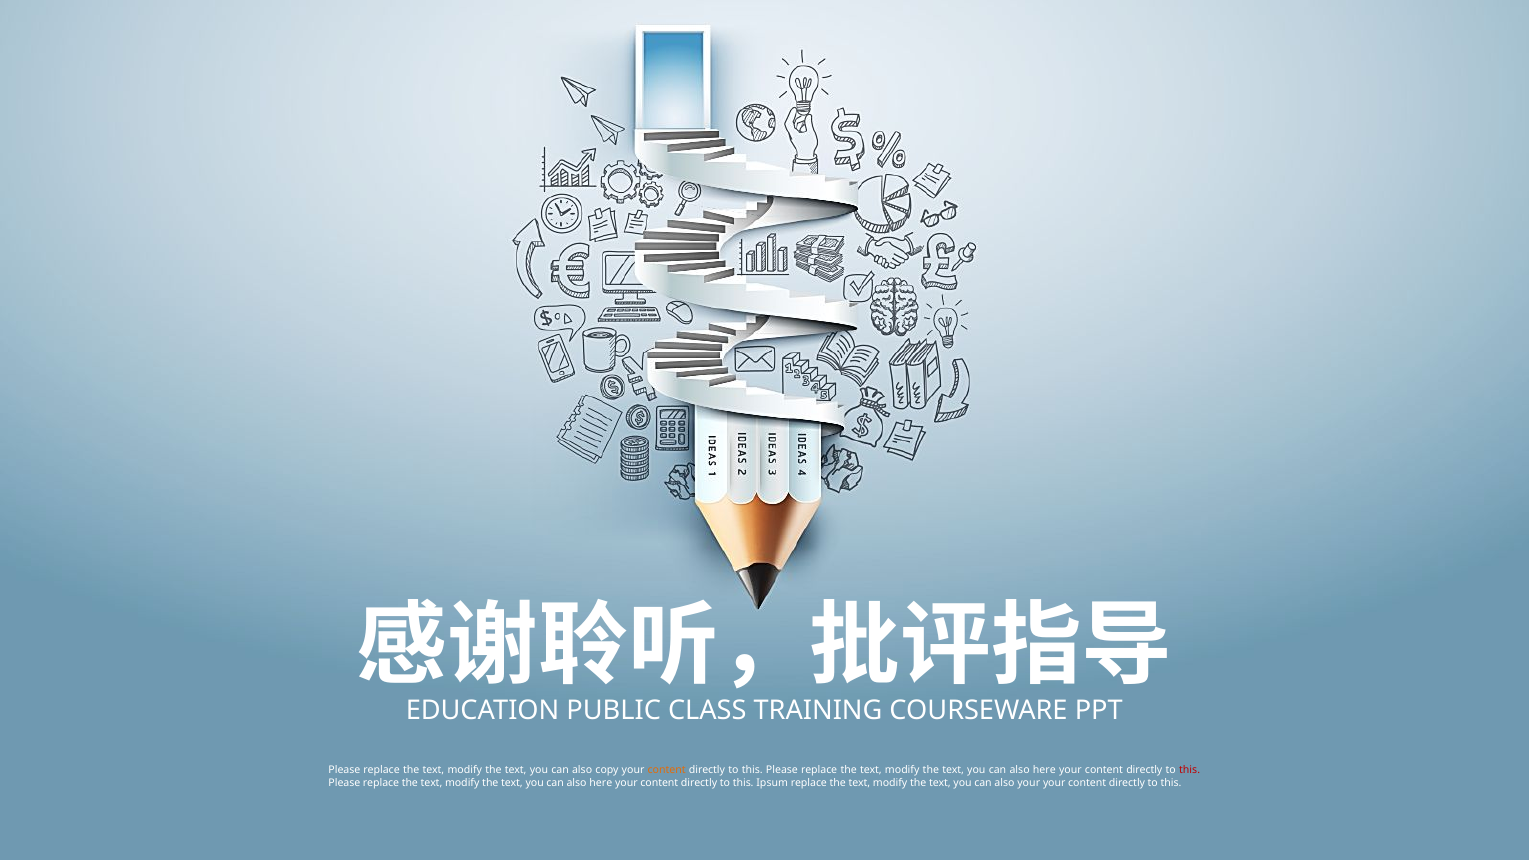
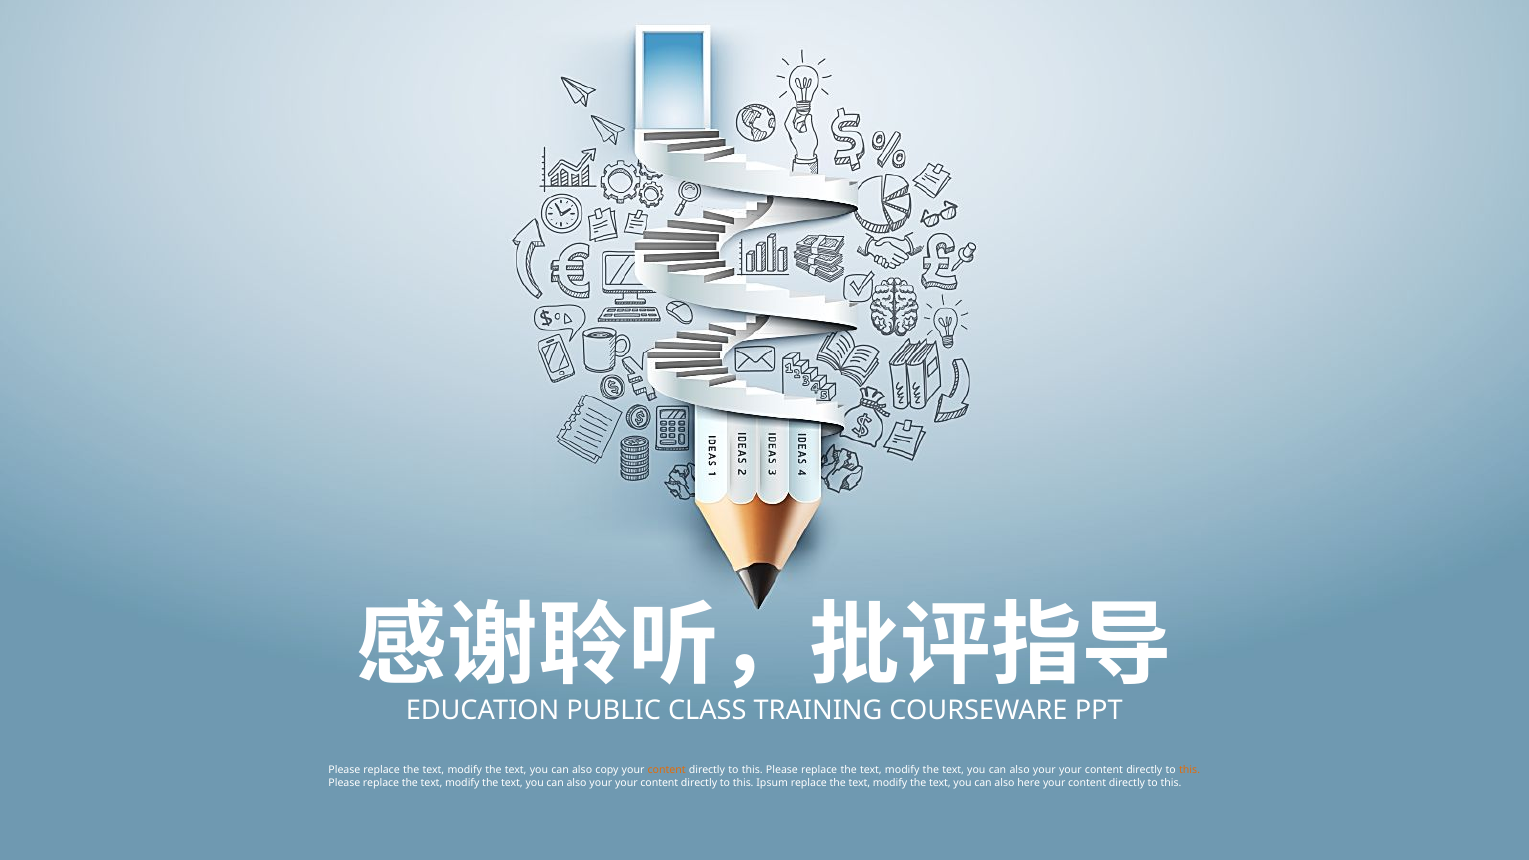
here: here -> your (1044, 770)
this colour: red -> orange (1190, 770)
here: here -> your (601, 783)
also your: your -> here (1029, 783)
